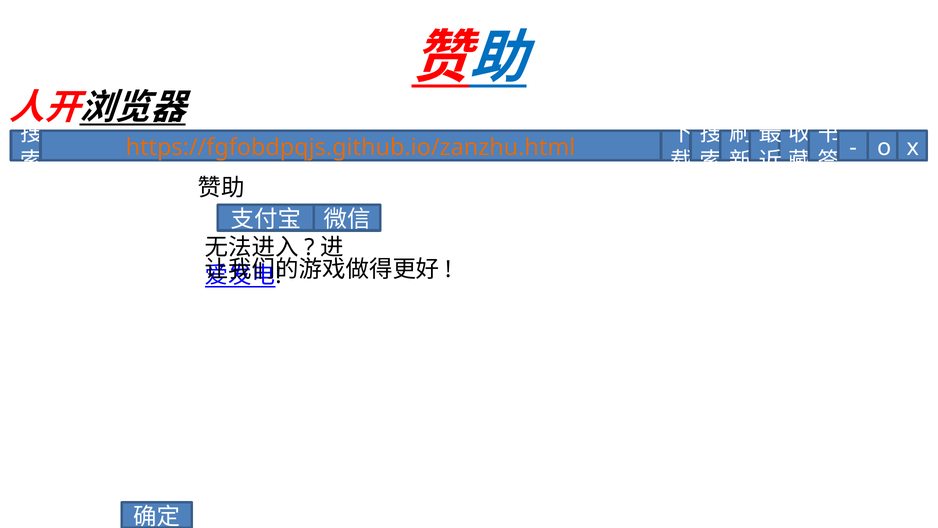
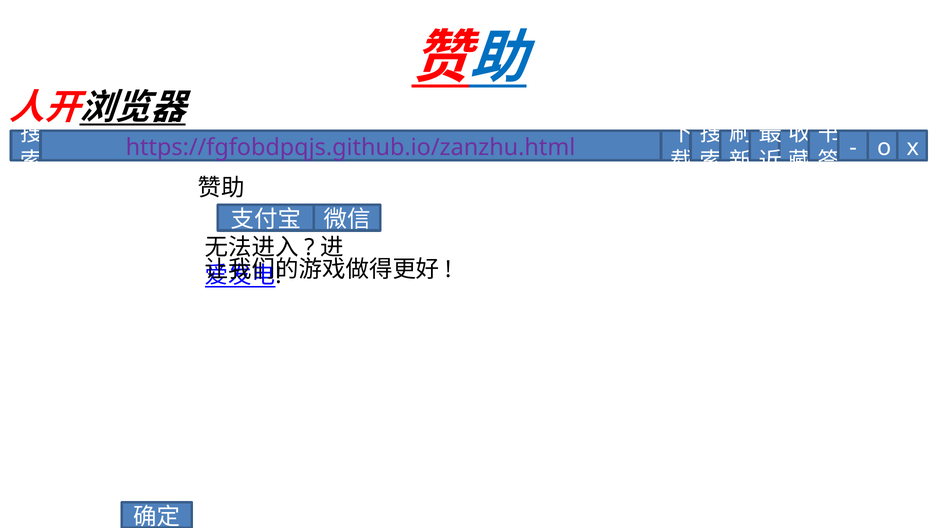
https://fgfobdpqjs.github.io/zanzhu.html colour: orange -> purple (351, 147)
